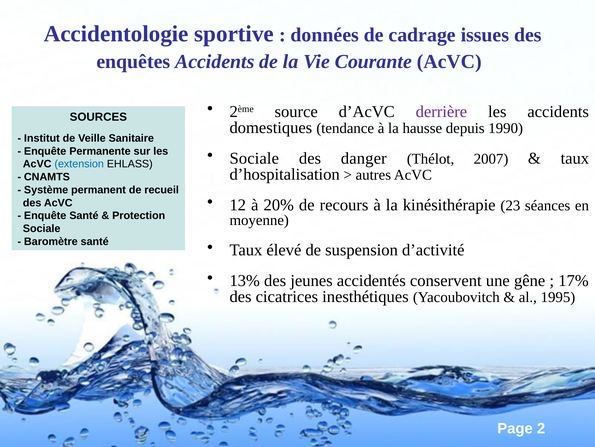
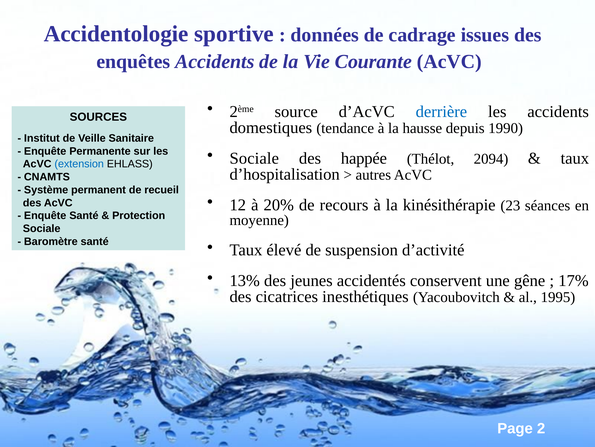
derrière colour: purple -> blue (441, 111)
danger: danger -> happée (364, 158)
2007: 2007 -> 2094 (491, 159)
